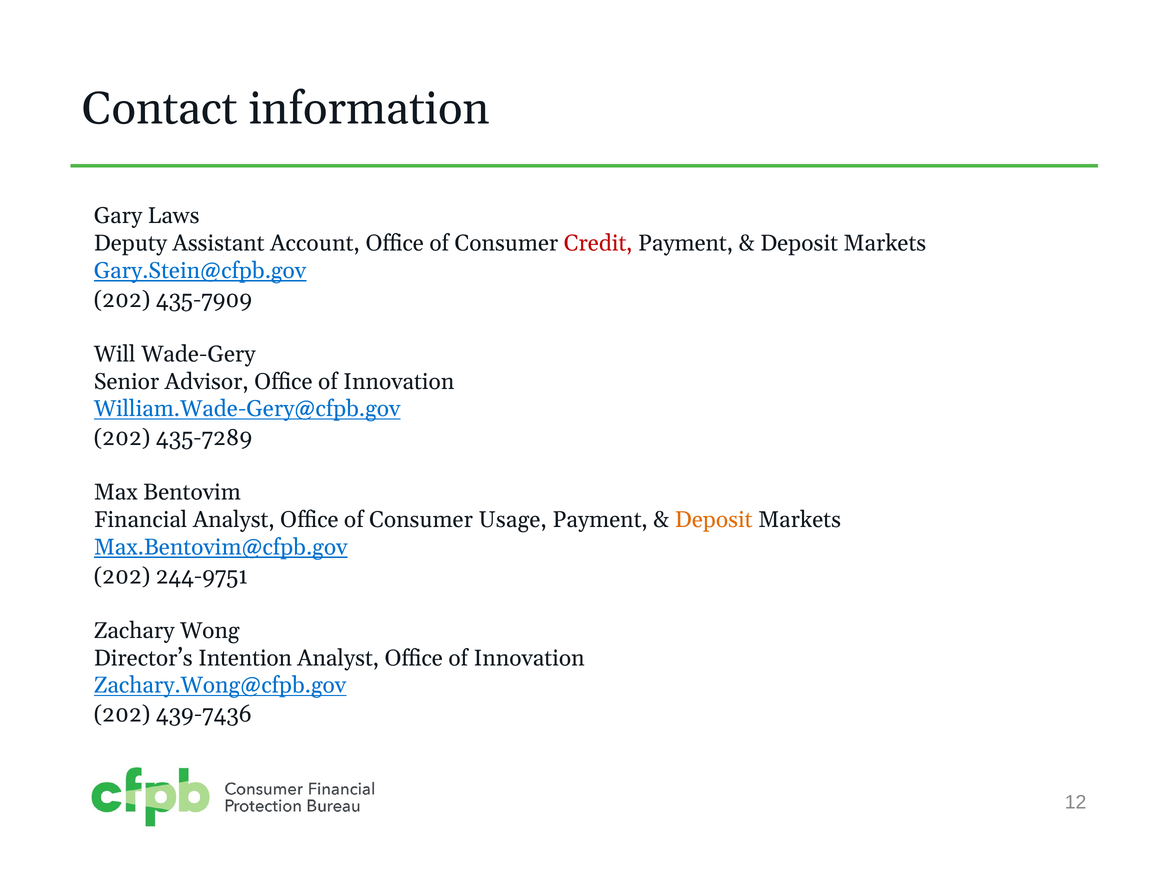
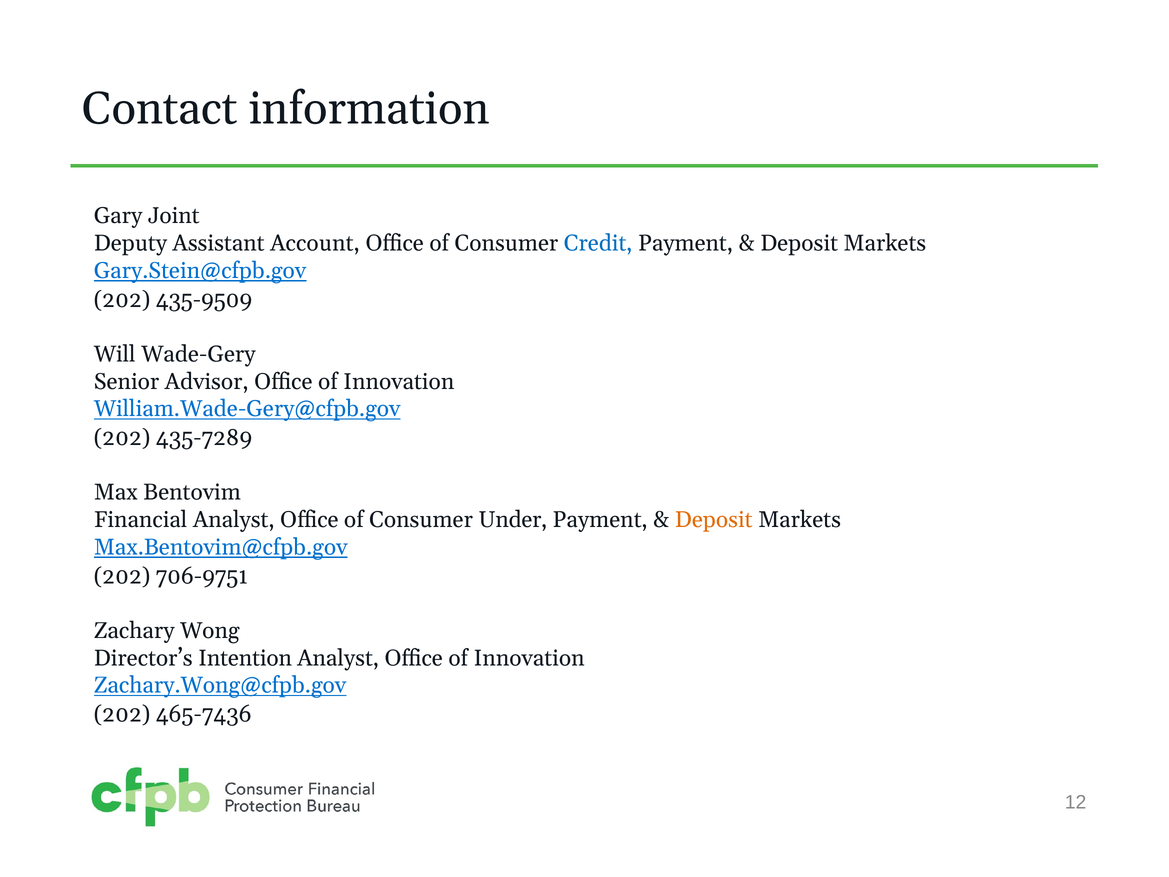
Laws: Laws -> Joint (174, 216)
Credit colour: red -> blue (598, 243)
435-7909: 435-7909 -> 435-9509 (204, 300)
Usage: Usage -> Under (513, 520)
244-9751: 244-9751 -> 706-9751 (202, 576)
439-7436: 439-7436 -> 465-7436 (204, 714)
